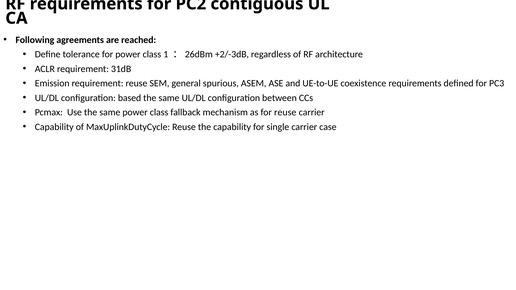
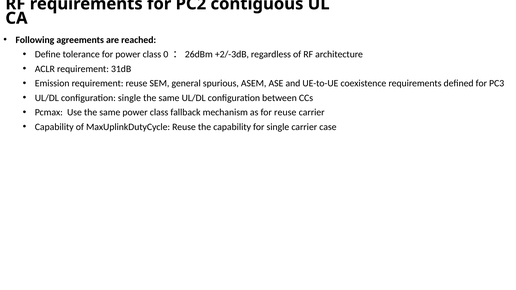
1: 1 -> 0 (166, 54)
configuration based: based -> single (129, 98)
